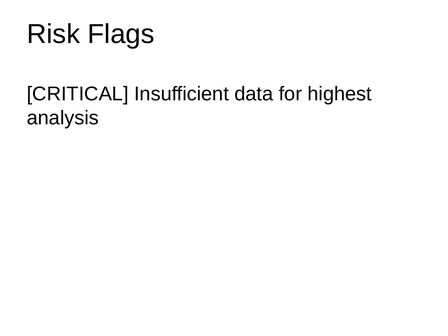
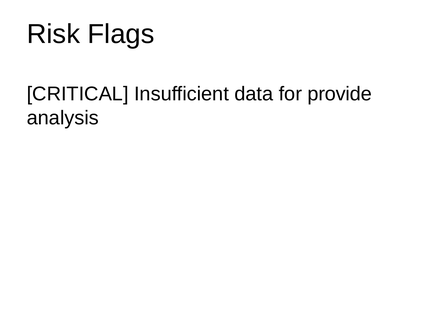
highest: highest -> provide (340, 94)
